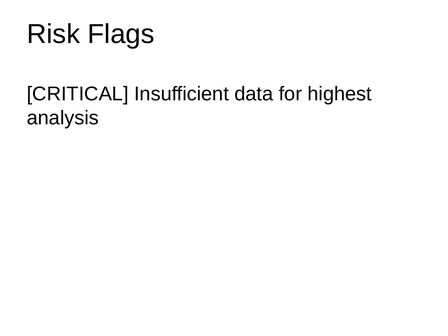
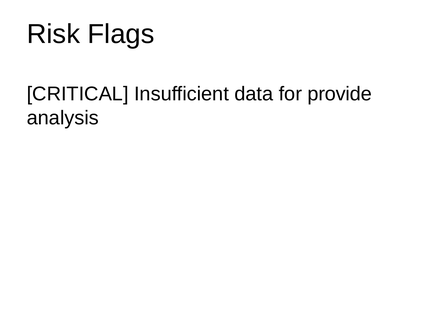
highest: highest -> provide (340, 94)
